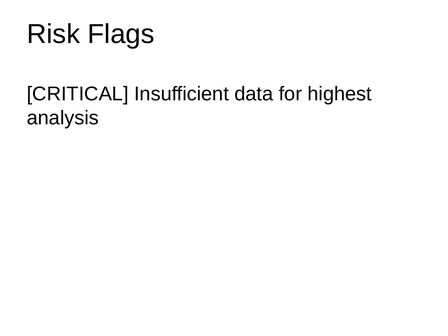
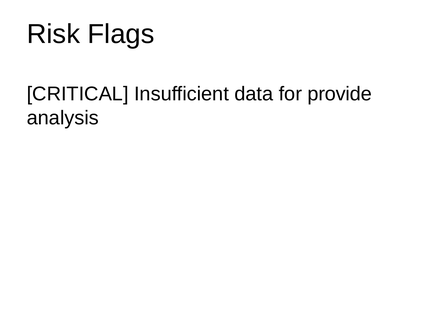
highest: highest -> provide (340, 94)
